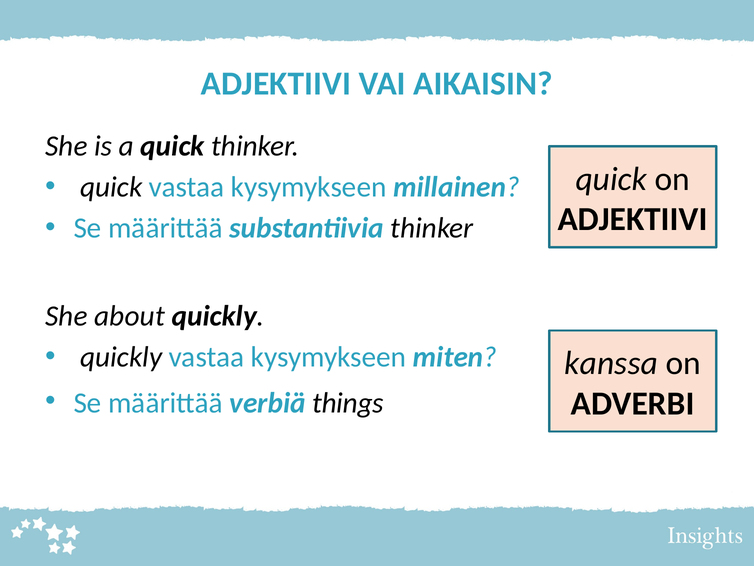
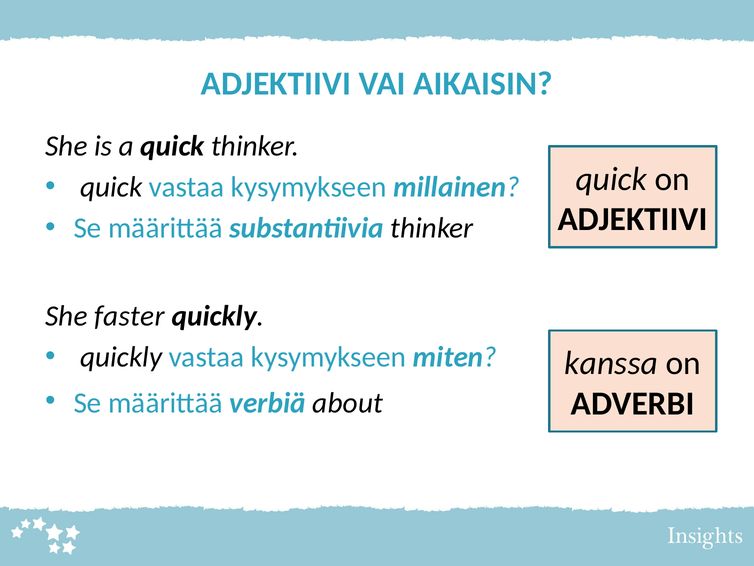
about: about -> faster (129, 316)
things: things -> about (348, 403)
